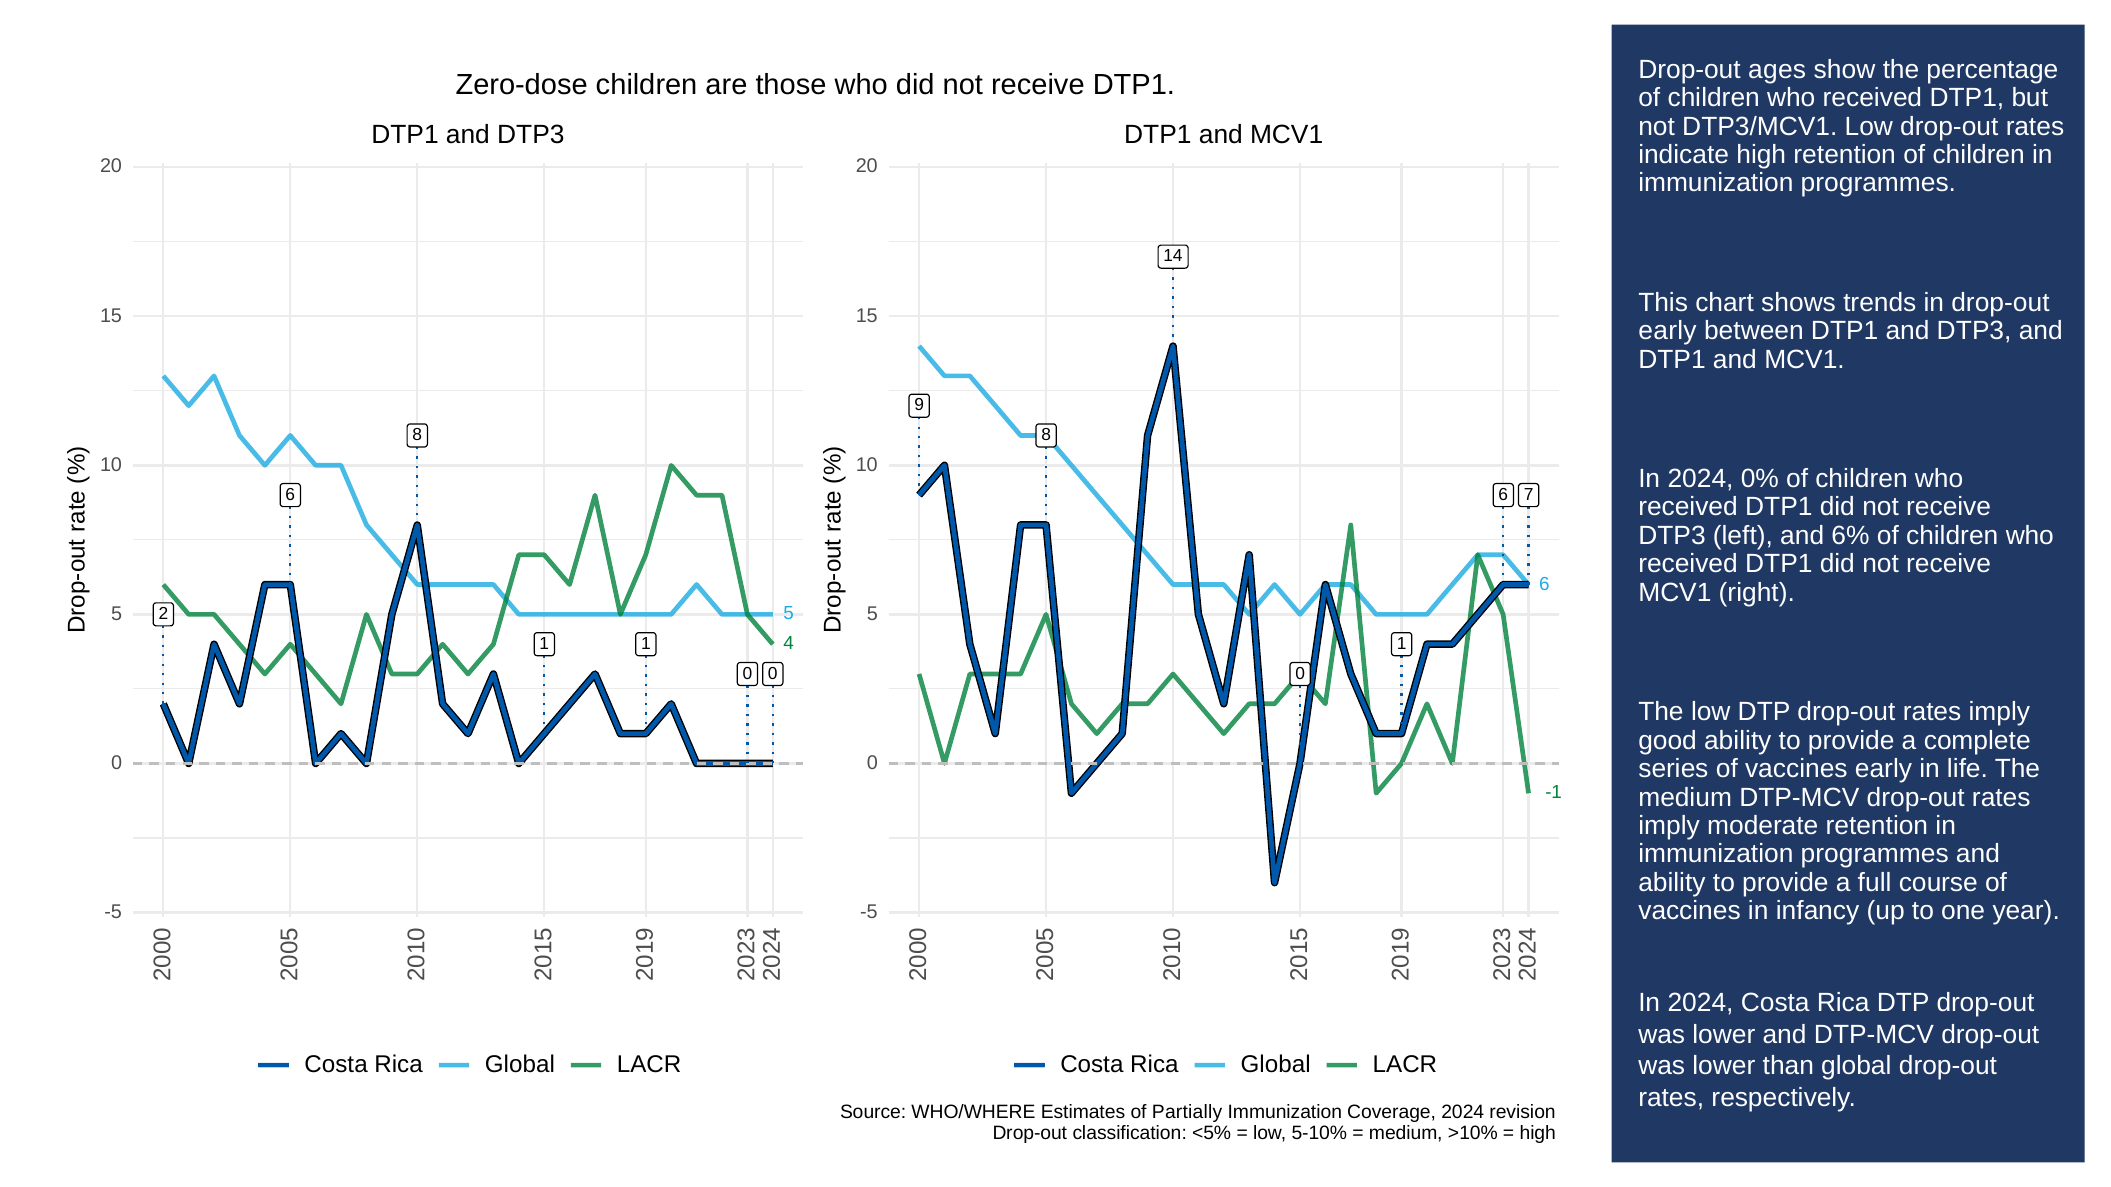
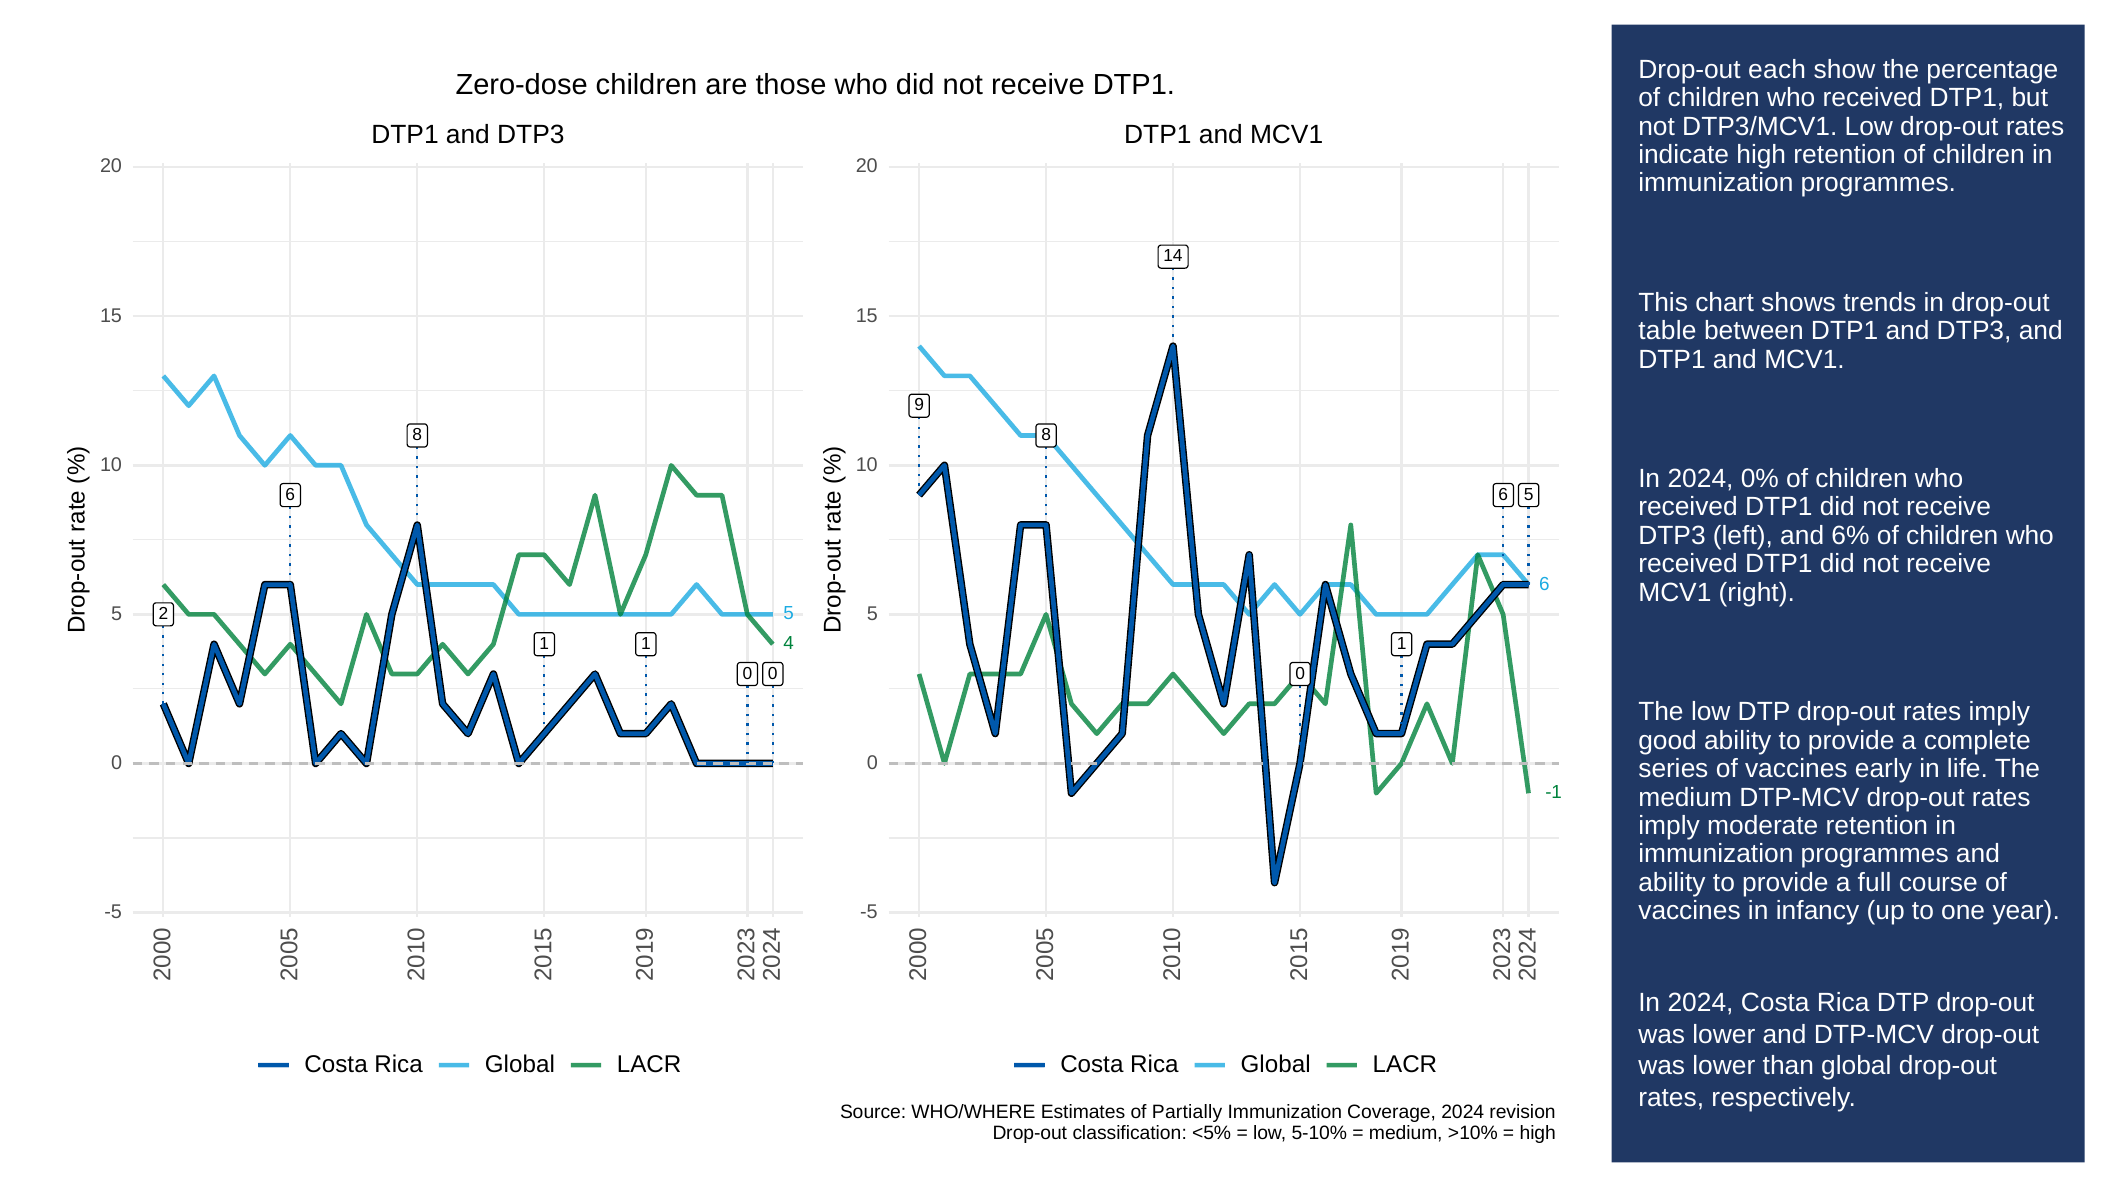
ages: ages -> each (1777, 69)
early: early -> table (1668, 331)
6 7: 7 -> 5 (1529, 495)
